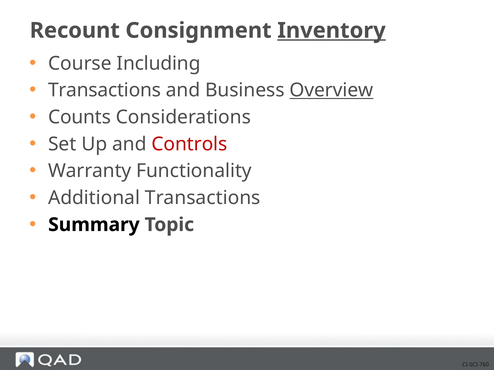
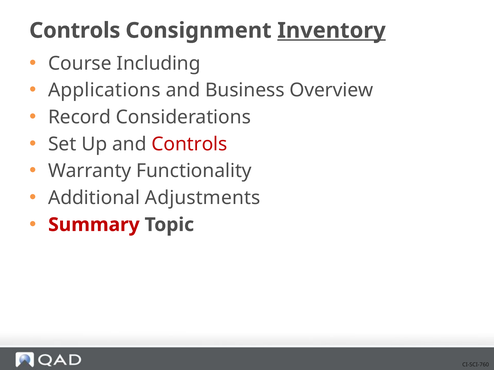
Recount: Recount -> Controls (75, 31)
Transactions: Transactions -> Applications (104, 90)
Overview underline: present -> none (331, 90)
Counts: Counts -> Record (80, 117)
Additional Transactions: Transactions -> Adjustments (203, 198)
Summary colour: black -> red (94, 225)
